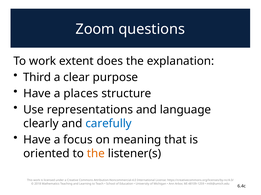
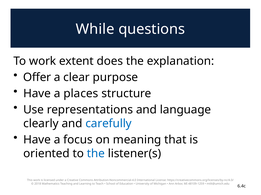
Zoom: Zoom -> While (95, 29)
Third: Third -> Offer (37, 78)
the colour: orange -> blue (96, 154)
